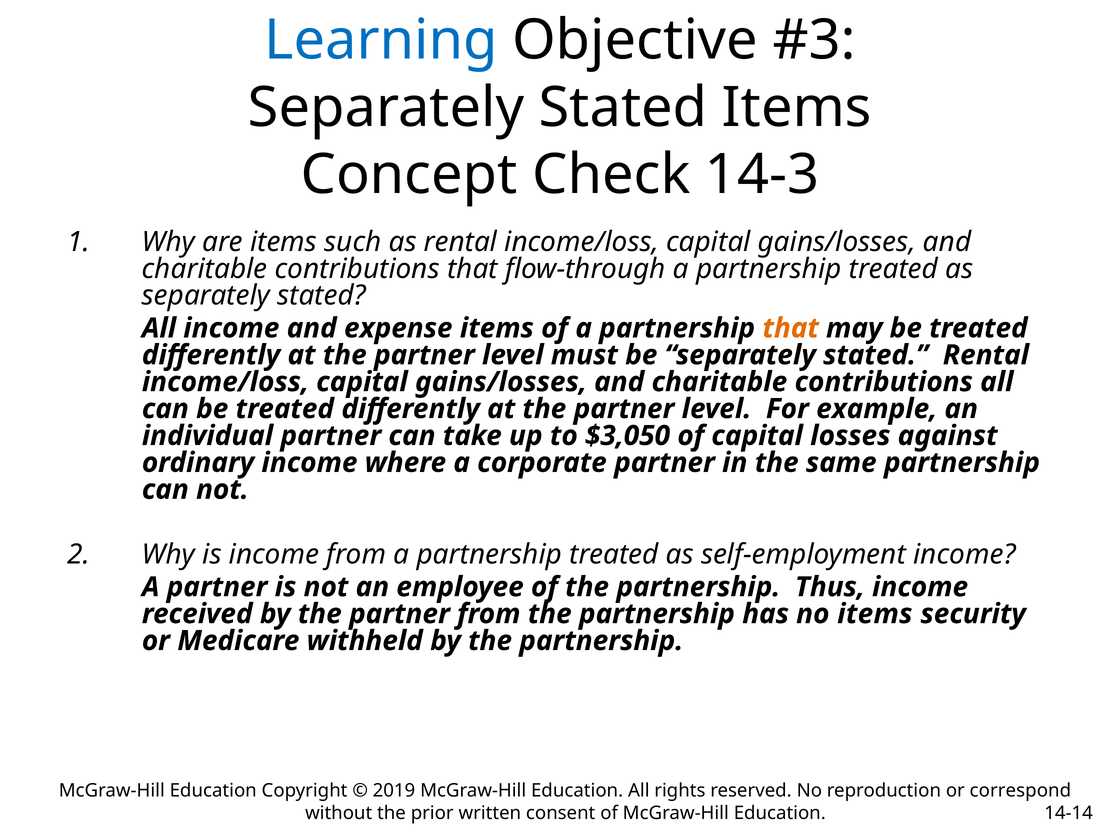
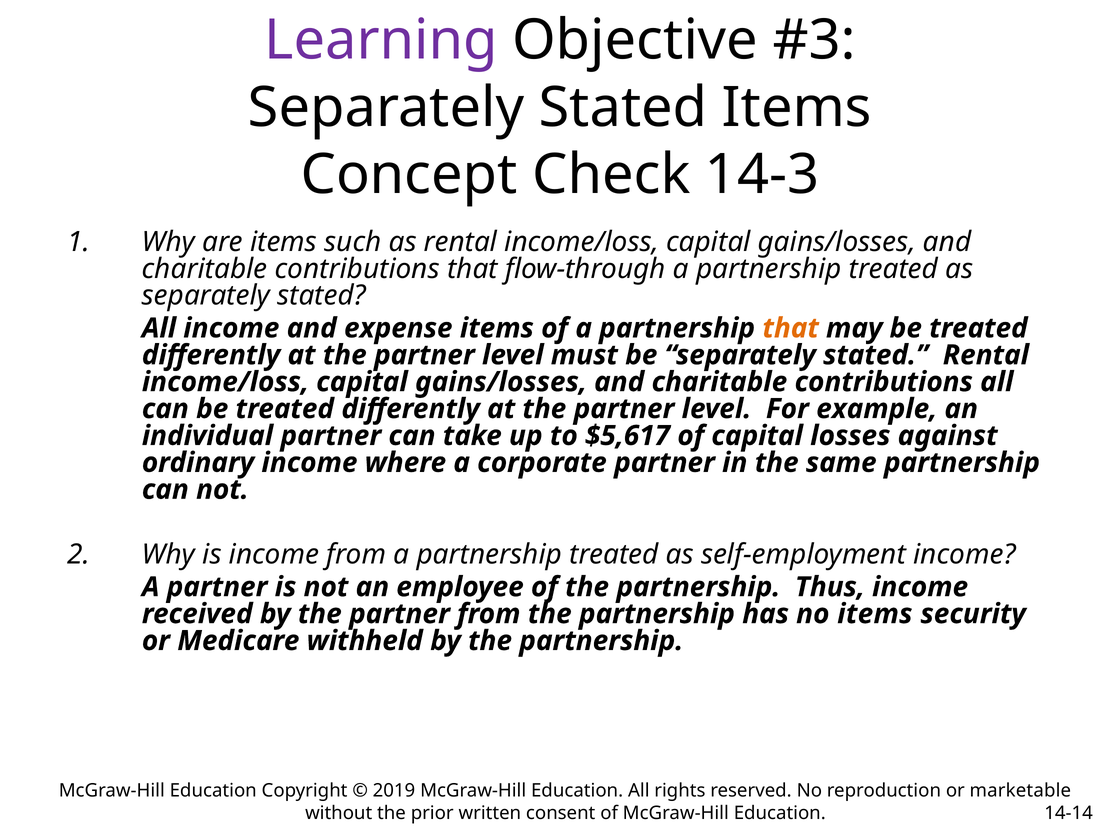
Learning colour: blue -> purple (381, 40)
$3,050: $3,050 -> $5,617 (627, 436)
correspond: correspond -> marketable (1020, 791)
